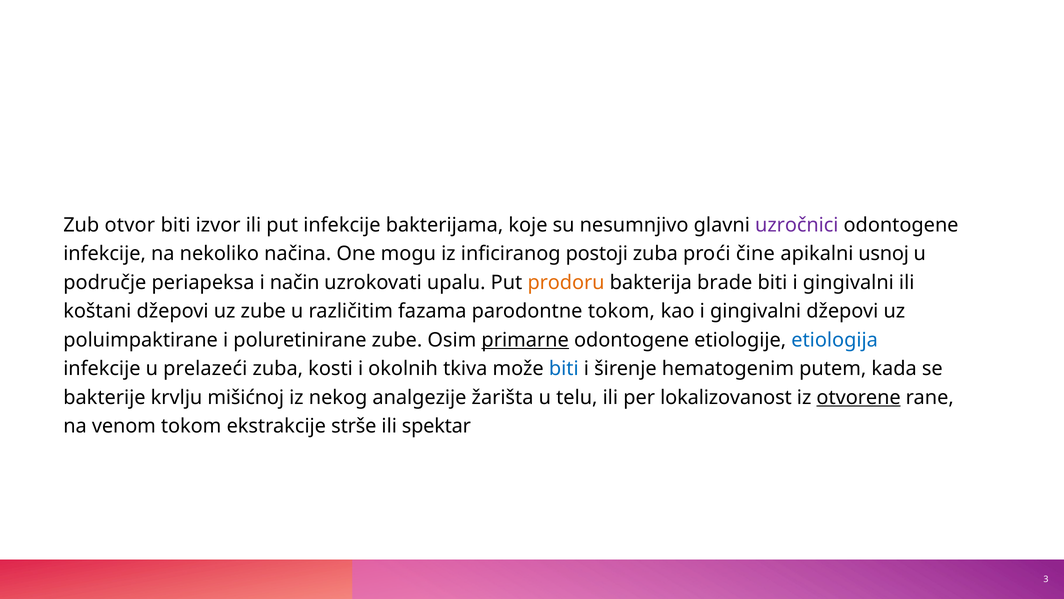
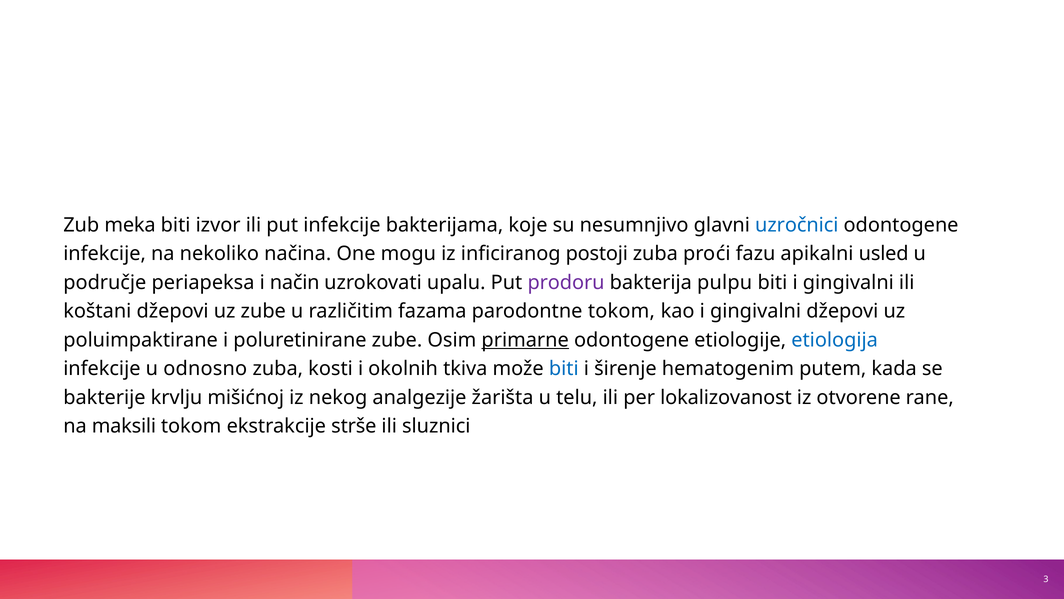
otvor: otvor -> meka (130, 225)
uzročnici colour: purple -> blue (797, 225)
čine: čine -> fazu (755, 254)
usnoj: usnoj -> usled (884, 254)
prodoru colour: orange -> purple (566, 282)
brade: brade -> pulpu (725, 282)
prelazeći: prelazeći -> odnosno (205, 368)
otvorene underline: present -> none (859, 397)
venom: venom -> maksili (124, 426)
spektar: spektar -> sluznici (436, 426)
